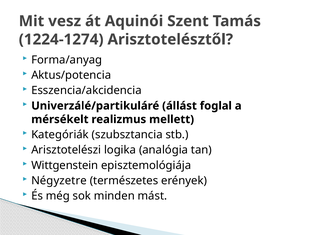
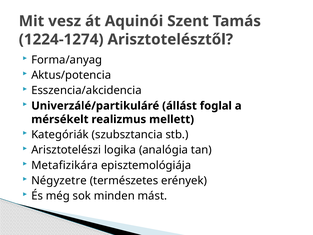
Wittgenstein: Wittgenstein -> Metafizikára (65, 165)
